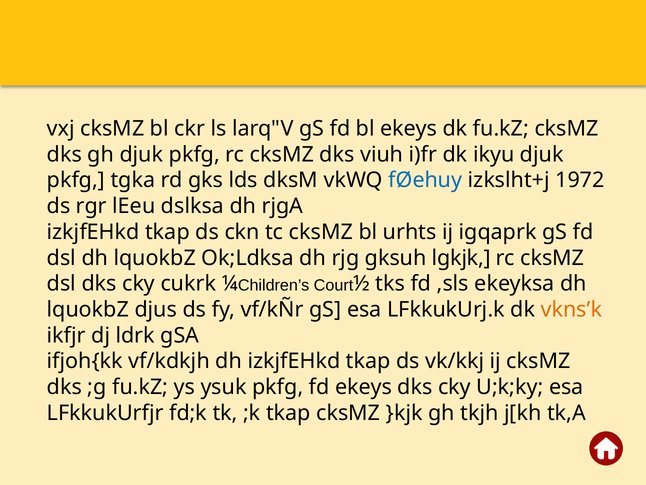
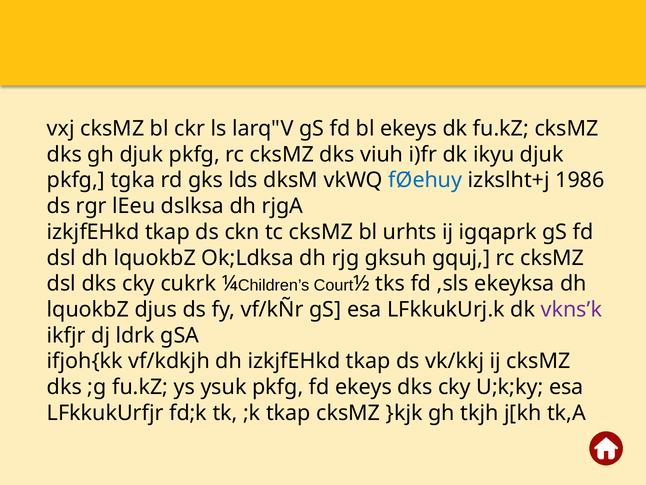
1972: 1972 -> 1986 (580, 180)
lgkjk: lgkjk -> gquj (461, 258)
vkns’k colour: orange -> purple (571, 309)
